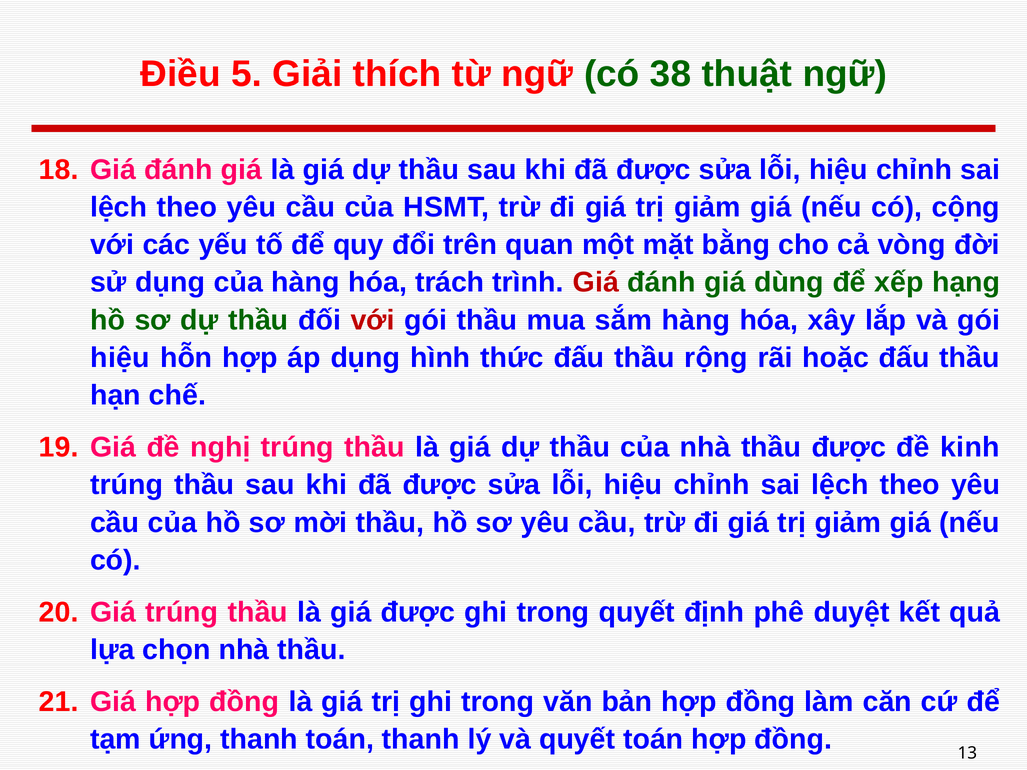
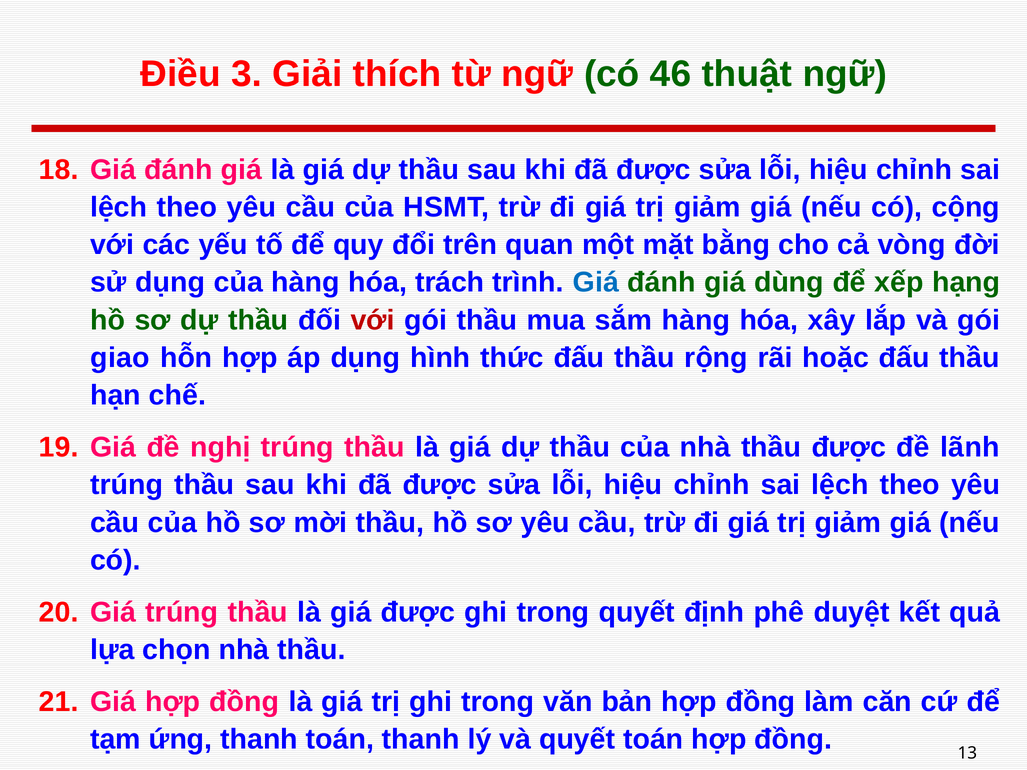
5: 5 -> 3 (246, 74)
38: 38 -> 46 (671, 74)
Giá colour: red -> blue (596, 283)
hiệu: hiệu -> giao (120, 358)
kinh: kinh -> lãnh (970, 447)
